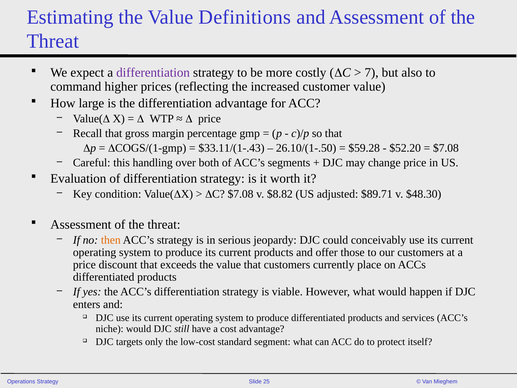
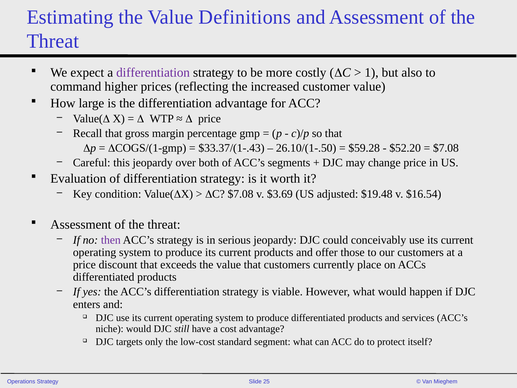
7: 7 -> 1 (372, 73)
$33.11/(1-.43: $33.11/(1-.43 -> $33.37/(1-.43 (231, 148)
this handling: handling -> jeopardy (153, 163)
$8.82: $8.82 -> $3.69 (280, 194)
$89.71: $89.71 -> $19.48 (377, 194)
$48.30: $48.30 -> $16.54 (424, 194)
then colour: orange -> purple (111, 240)
